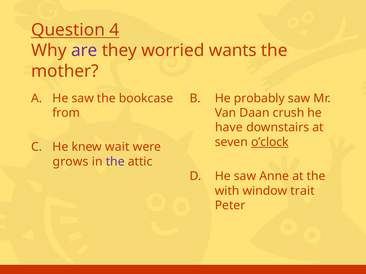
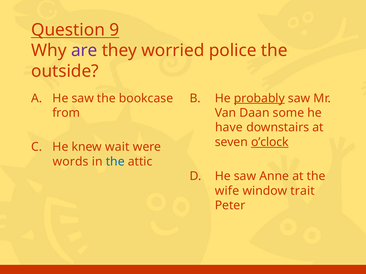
4: 4 -> 9 (114, 30)
wants: wants -> police (233, 51)
mother: mother -> outside (65, 71)
probably underline: none -> present (259, 98)
crush: crush -> some (288, 113)
grows: grows -> words (71, 162)
the colour: purple -> blue (115, 162)
with: with -> wife (227, 191)
